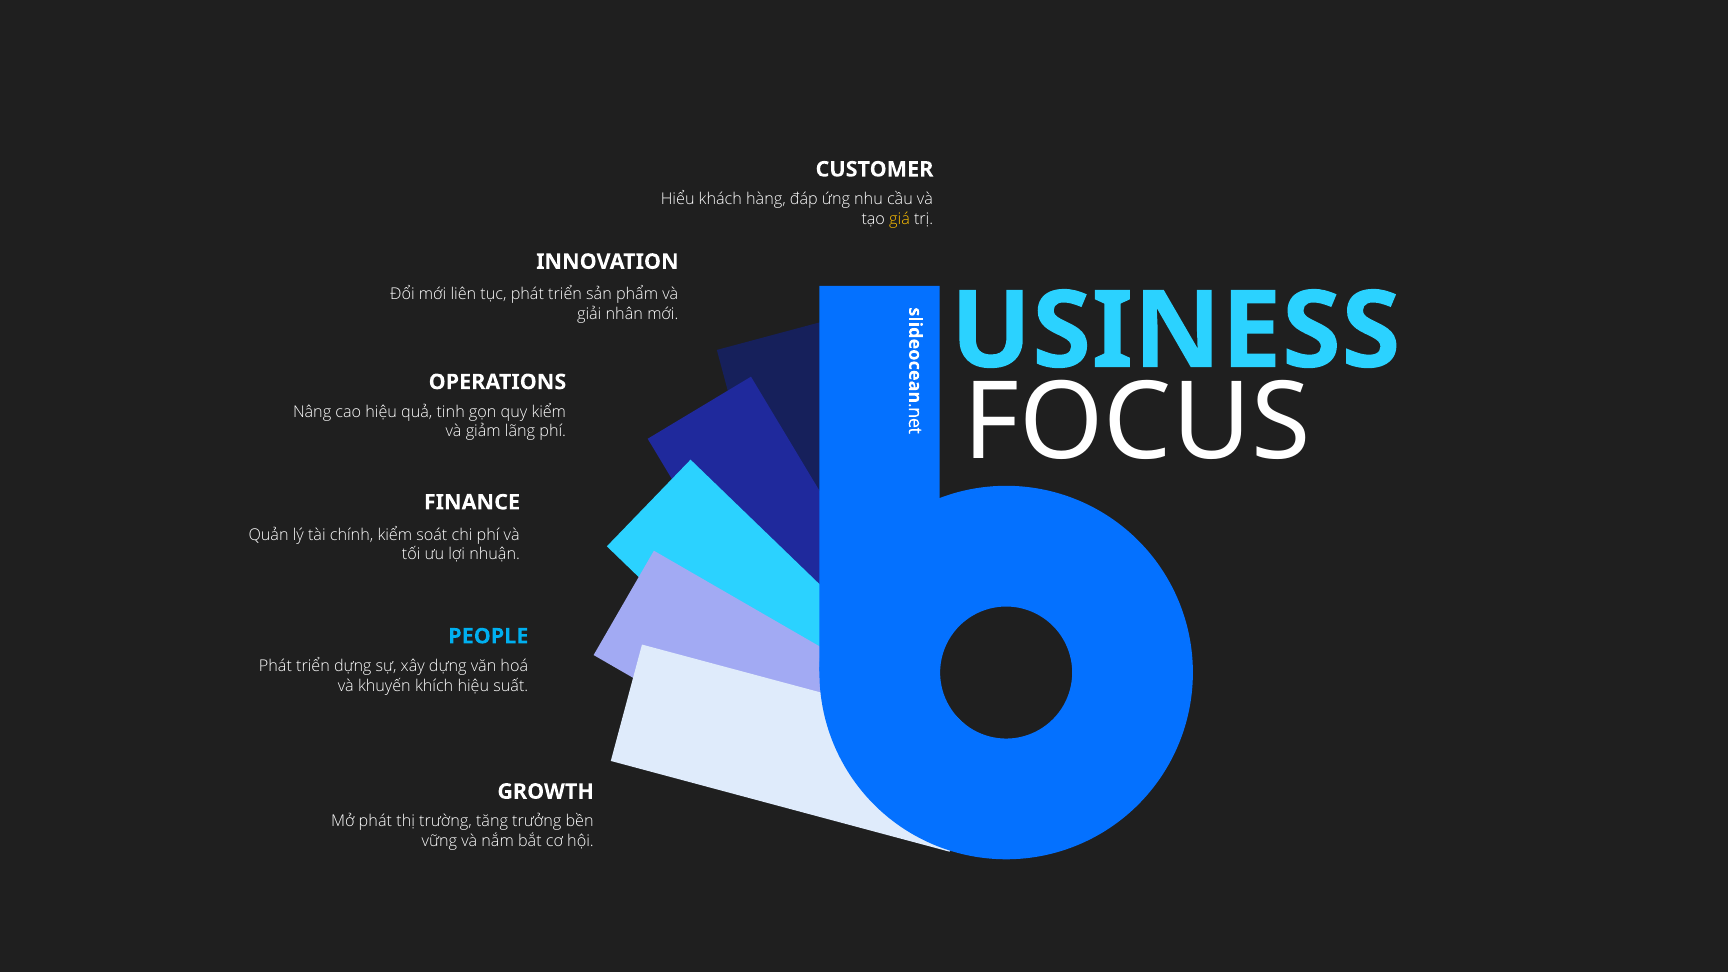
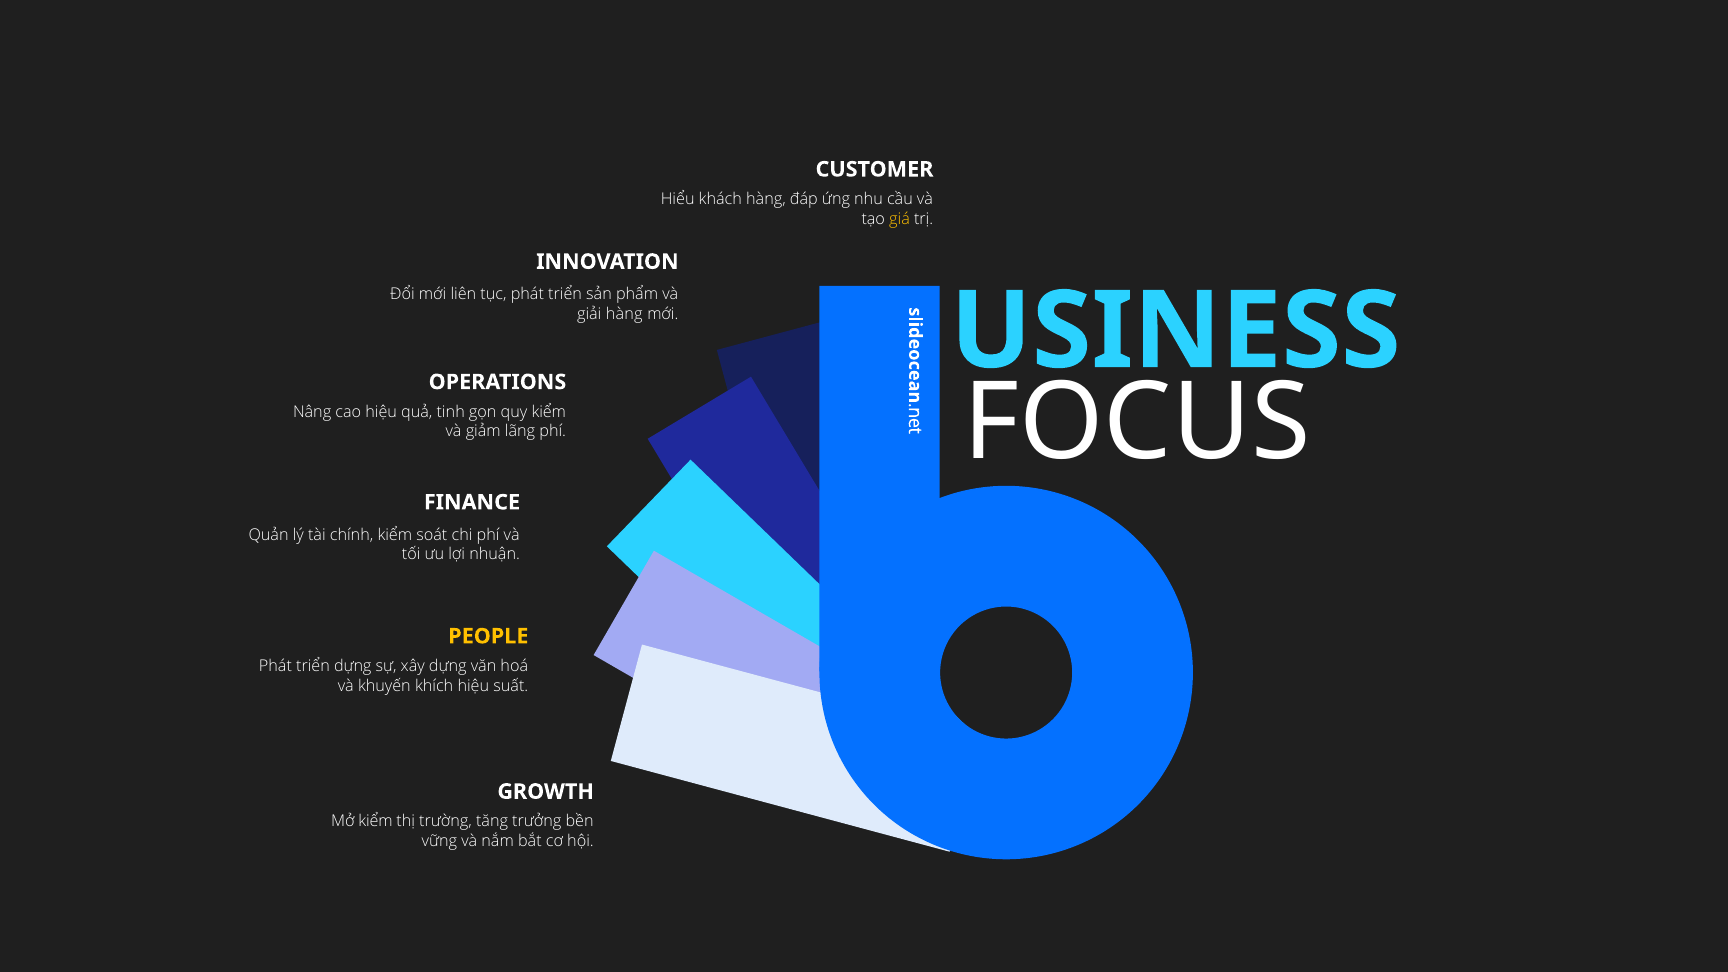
giải nhân: nhân -> hàng (624, 314)
PEOPLE colour: light blue -> yellow (488, 636)
Mở phát: phát -> kiểm (376, 821)
